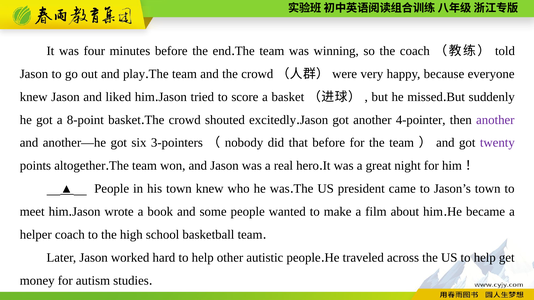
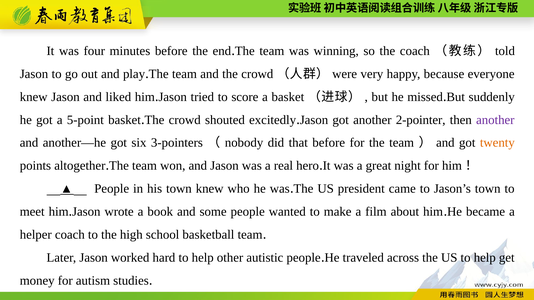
8-point: 8-point -> 5-point (85, 120)
4-pointer: 4-pointer -> 2-pointer (421, 120)
twenty colour: purple -> orange (497, 143)
